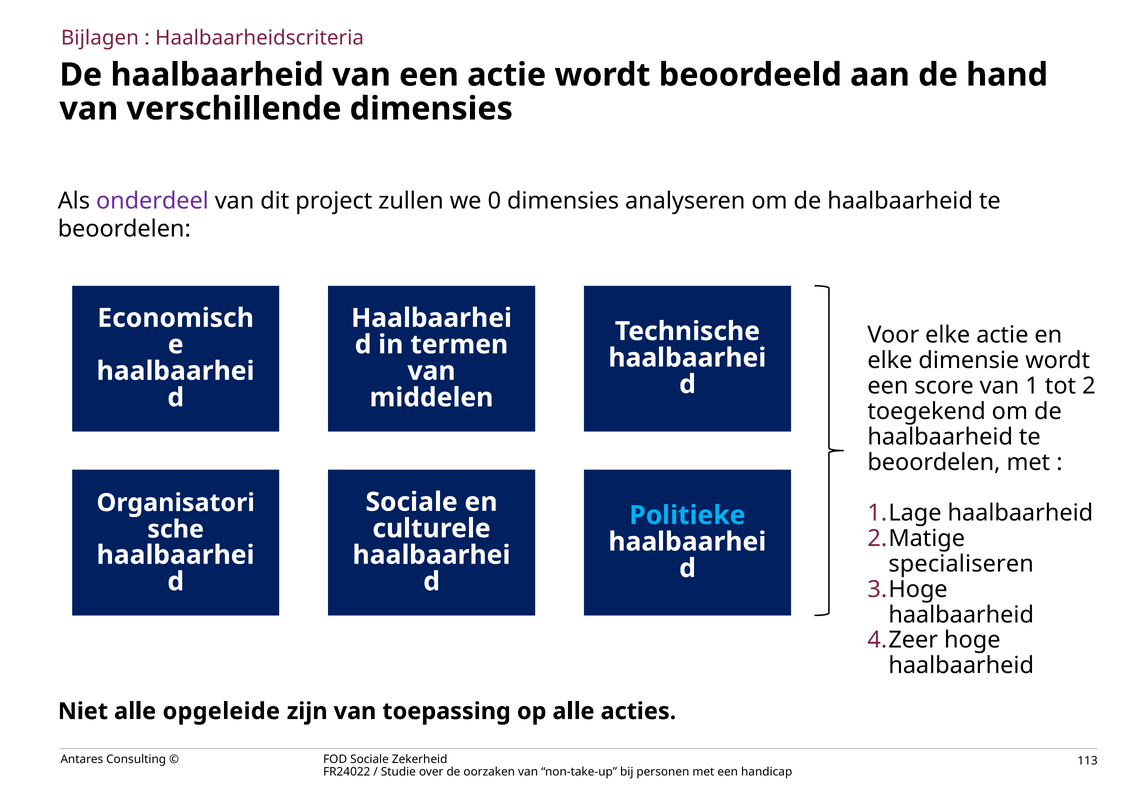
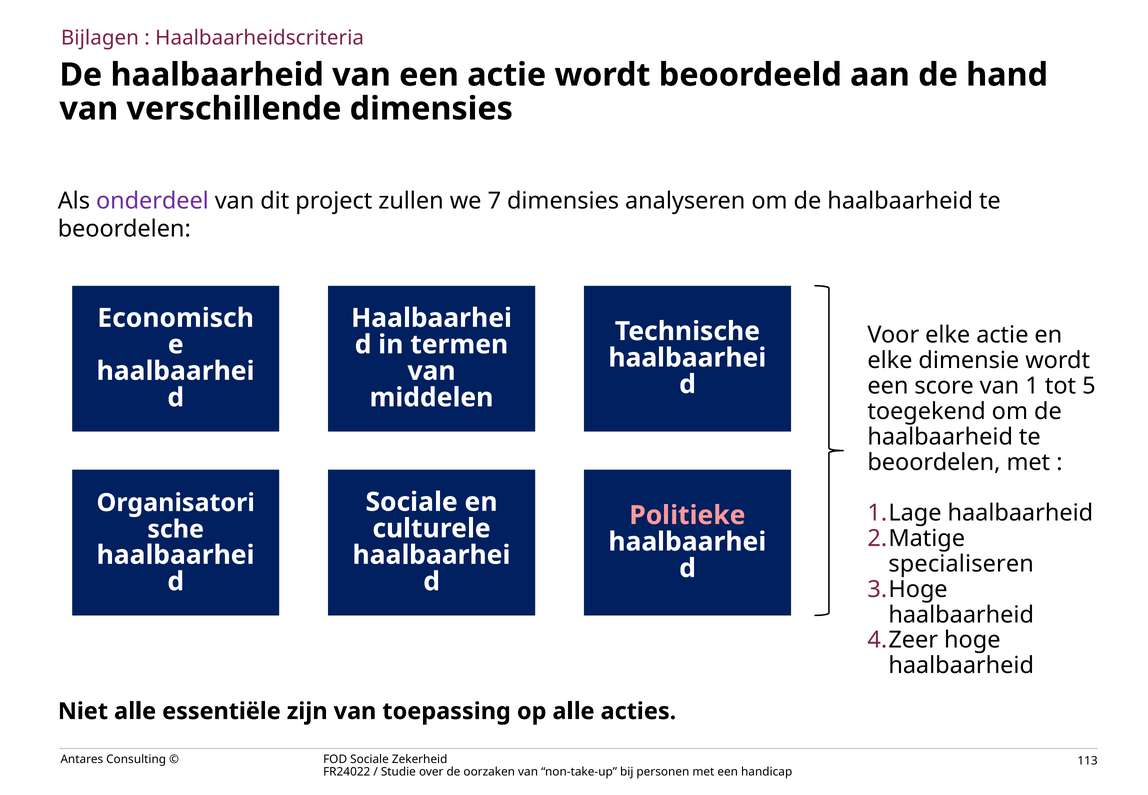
0: 0 -> 7 (494, 201)
2: 2 -> 5 (1089, 386)
Politieke colour: light blue -> pink (687, 515)
opgeleide: opgeleide -> essentiële (221, 711)
